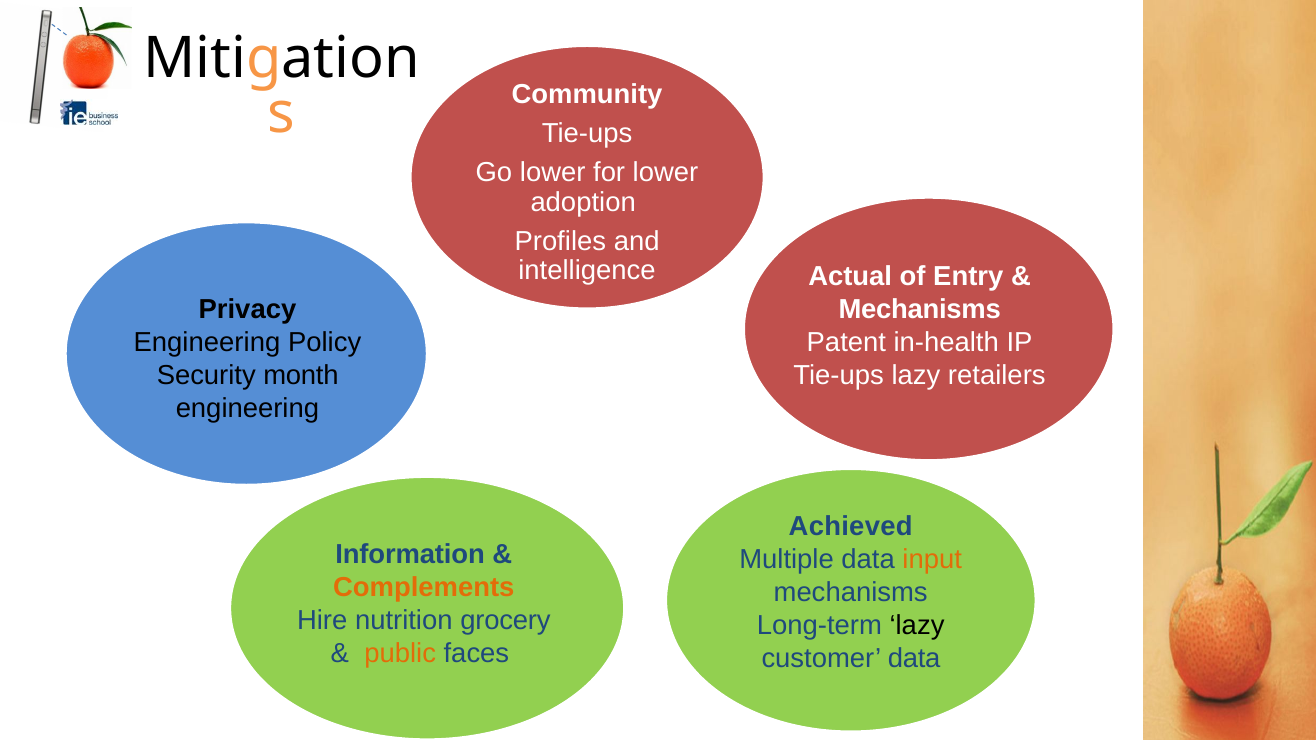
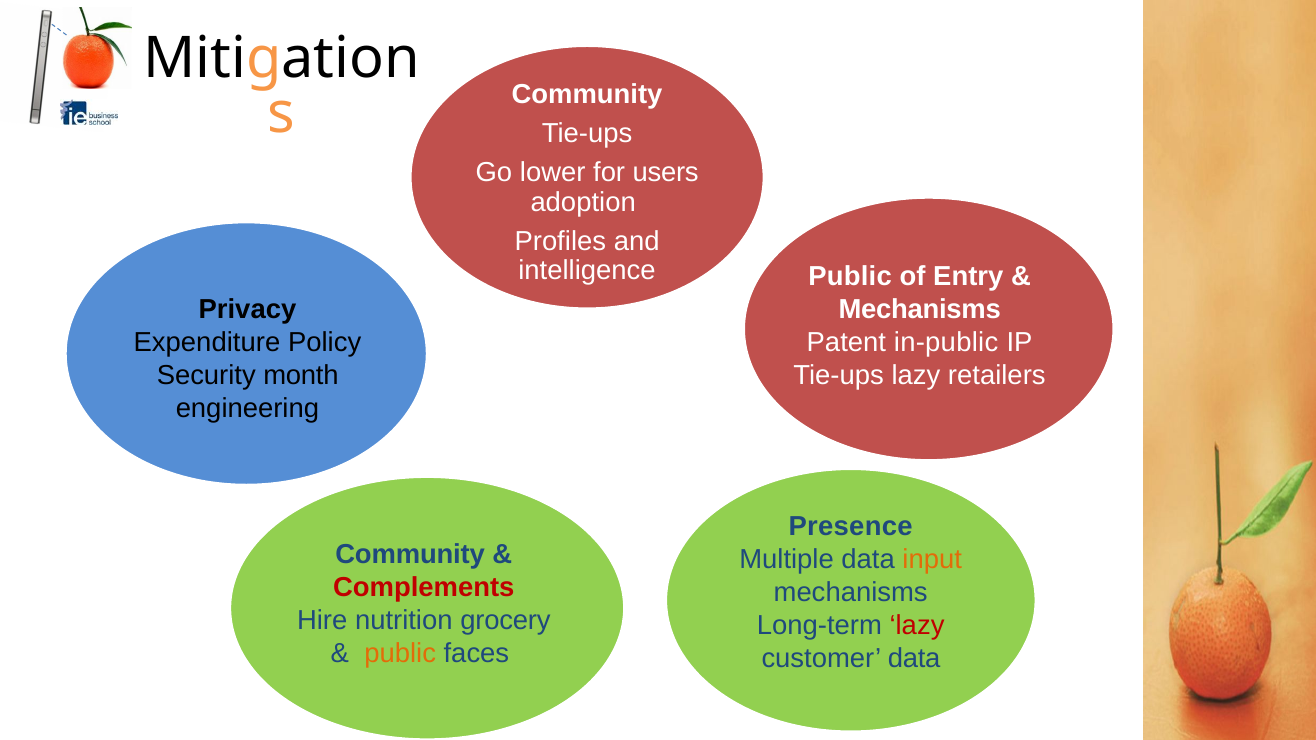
lower: lower -> users (666, 173)
Actual: Actual -> Public (850, 277)
Engineering: Engineering -> Expenditure (207, 342)
in-health: in-health -> in-public (946, 342)
Achieved: Achieved -> Presence (851, 527)
Information: Information -> Community (410, 555)
Complements colour: orange -> red (424, 588)
lazy colour: black -> red (917, 626)
